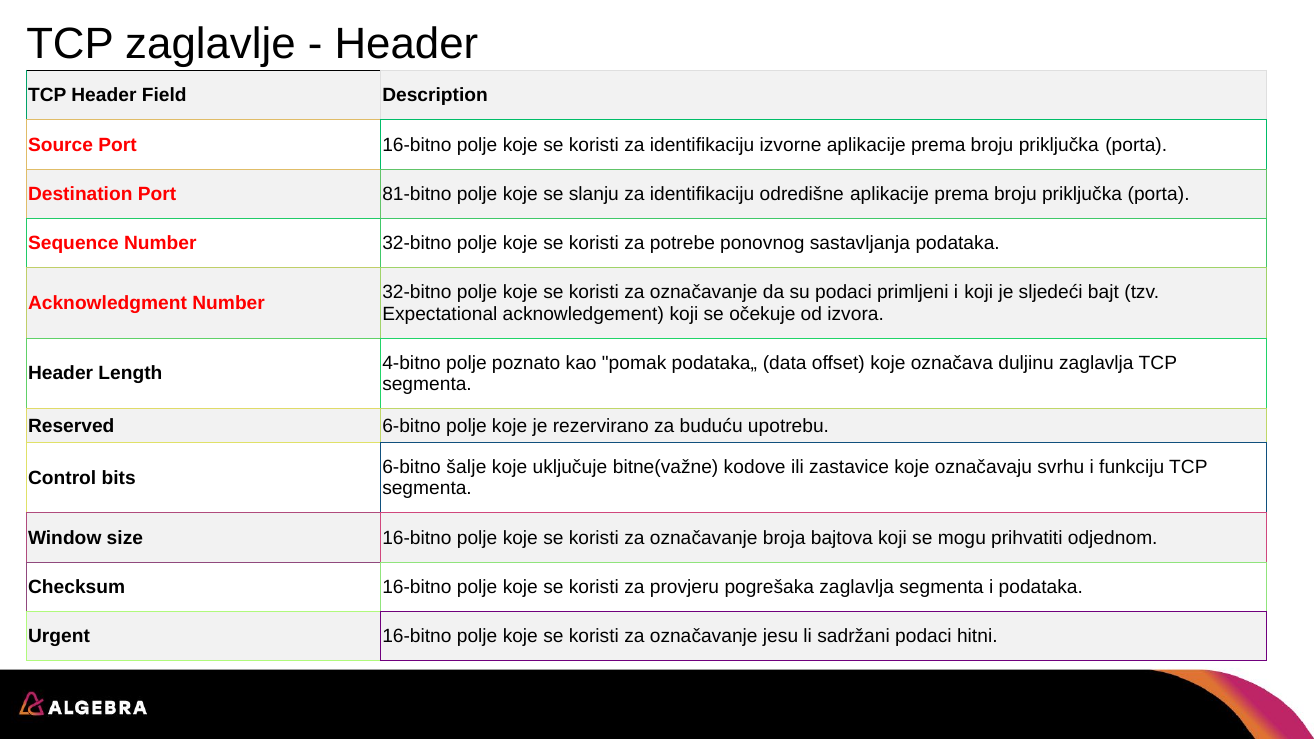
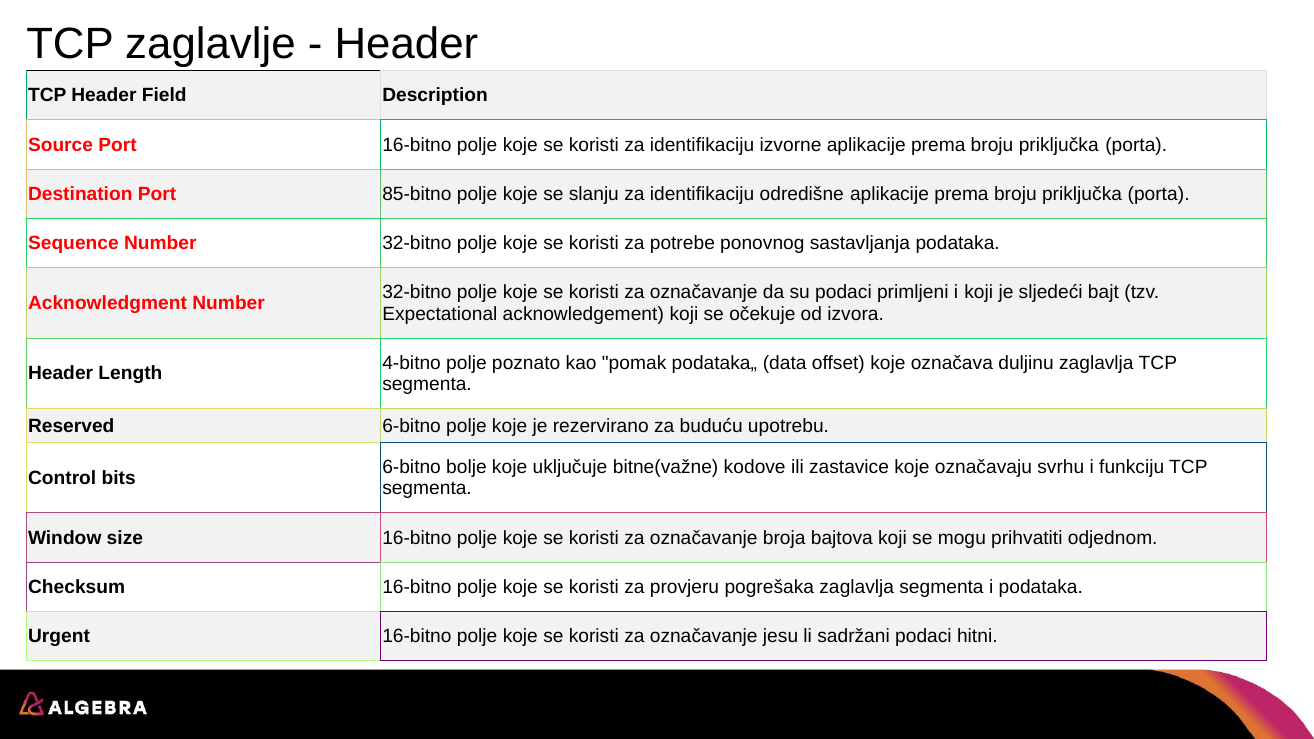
81-bitno: 81-bitno -> 85-bitno (417, 194)
šalje: šalje -> bolje (466, 467)
